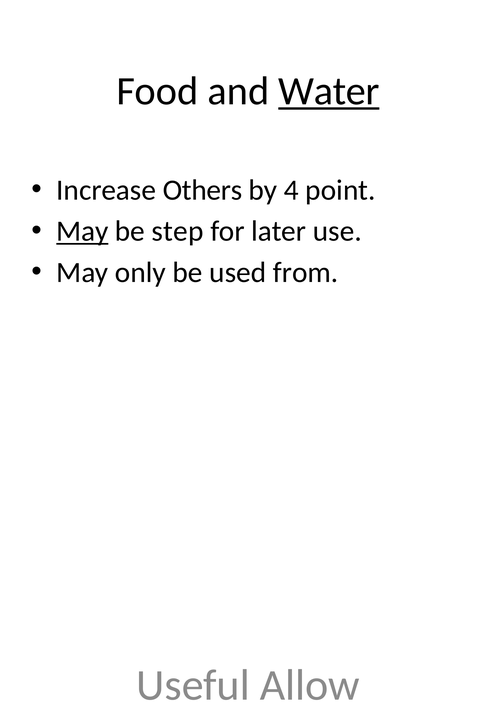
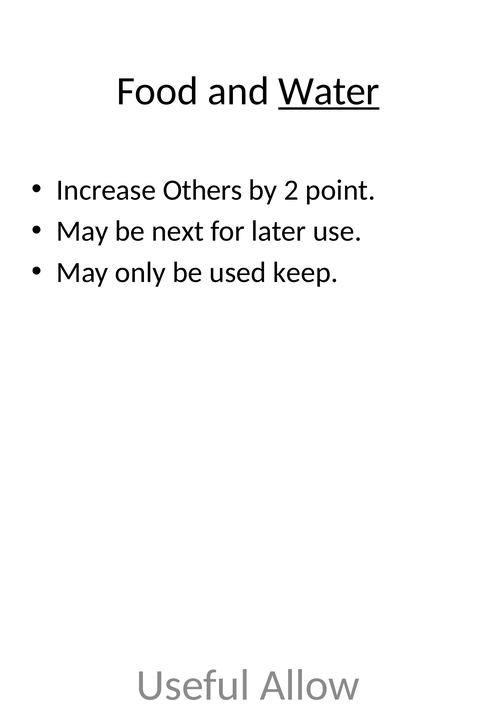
4: 4 -> 2 (291, 190)
May underline: present -> none (82, 231)
step: step -> next (178, 231)
from: from -> keep (306, 273)
